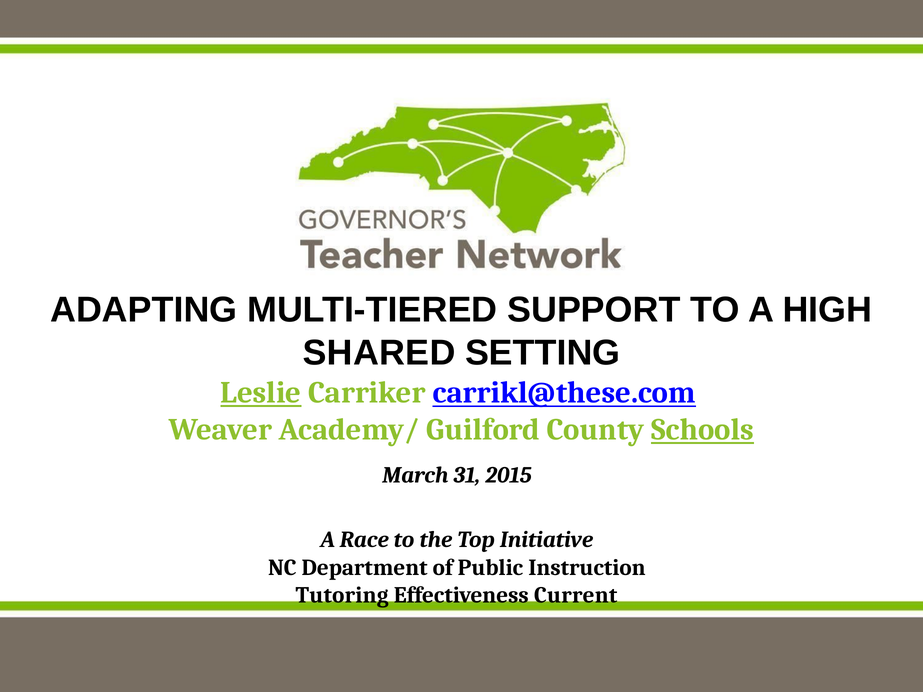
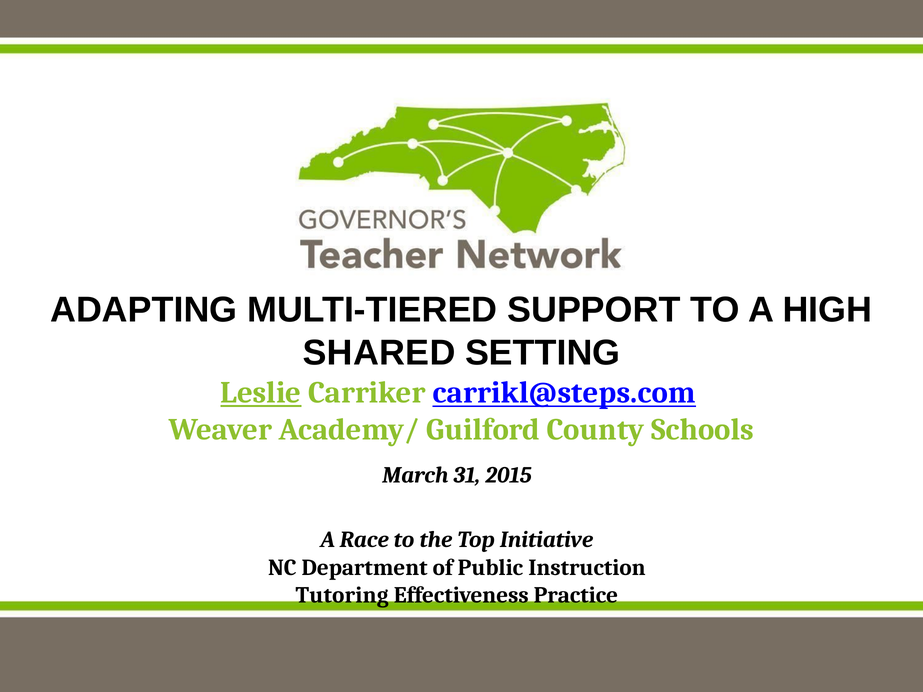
carrikl@these.com: carrikl@these.com -> carrikl@steps.com (564, 393)
Schools underline: present -> none (703, 430)
Current: Current -> Practice (576, 595)
